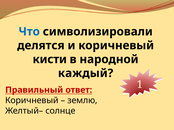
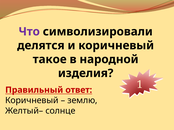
Что colour: blue -> purple (29, 32)
кисти: кисти -> такое (50, 60)
каждый: каждый -> изделия (86, 73)
